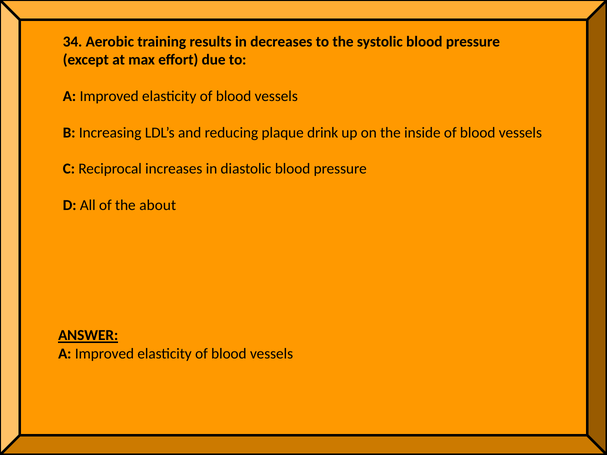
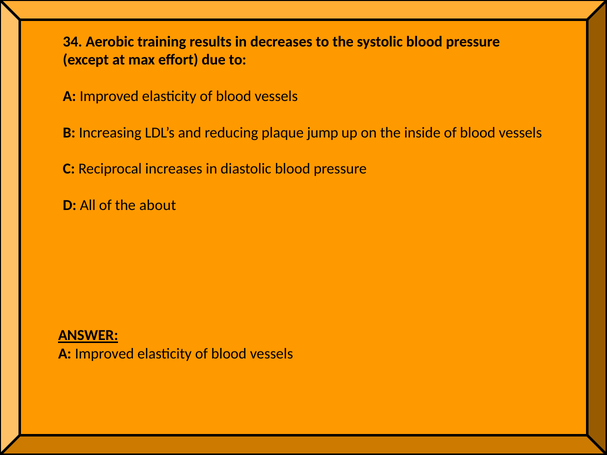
drink: drink -> jump (323, 133)
